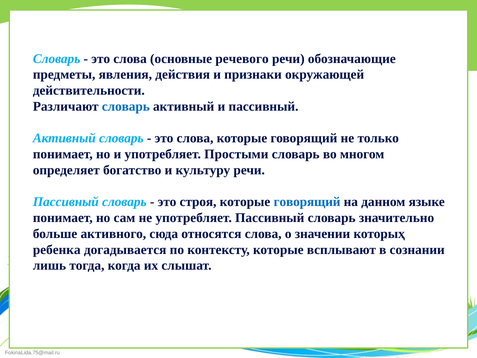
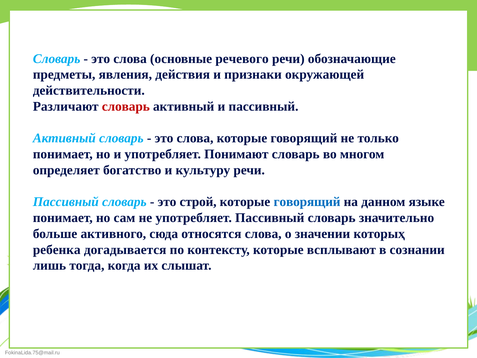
словарь colour: blue -> red (126, 106)
Простыми: Простыми -> Понимают (236, 154)
строя: строя -> строй (198, 202)
